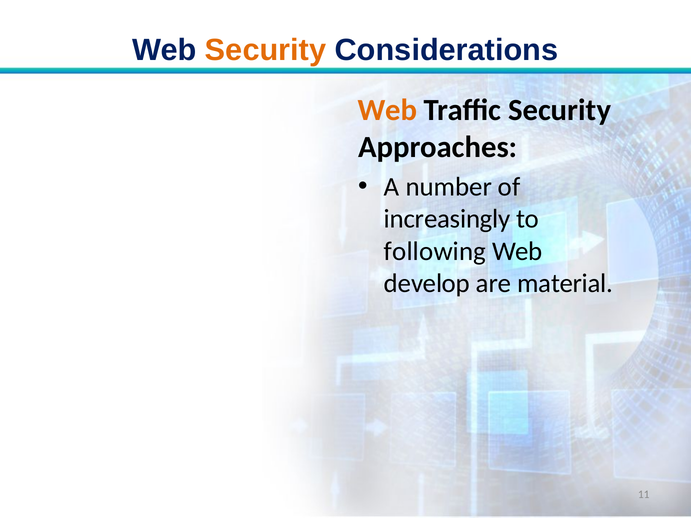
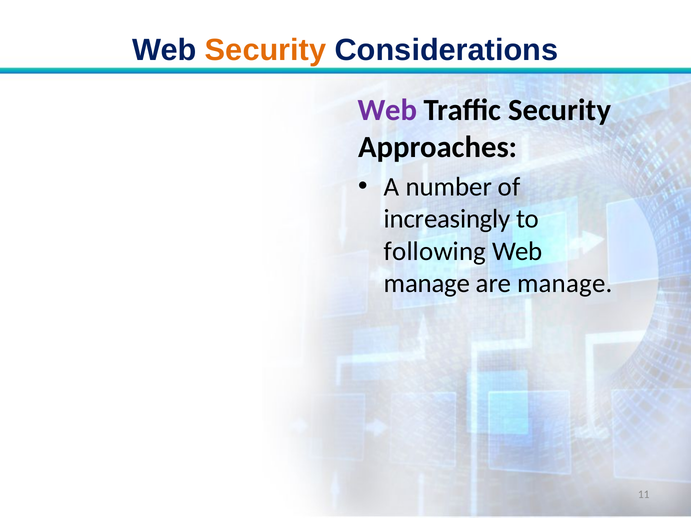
Web colour: orange -> purple (388, 110)
develop: develop -> manage (427, 284)
are material: material -> manage (565, 284)
